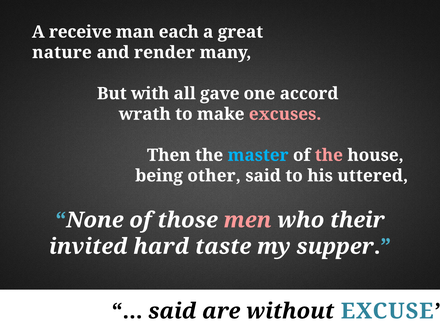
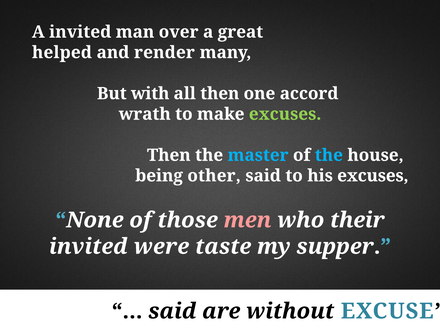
A receive: receive -> invited (80, 32)
each: each -> over (179, 32)
nature: nature -> helped (62, 52)
all gave: gave -> then (220, 94)
excuses colour: pink -> light green (285, 114)
the colour: pink -> light blue (329, 155)
his uttered: uttered -> excuses (373, 176)
hard: hard -> were (161, 247)
